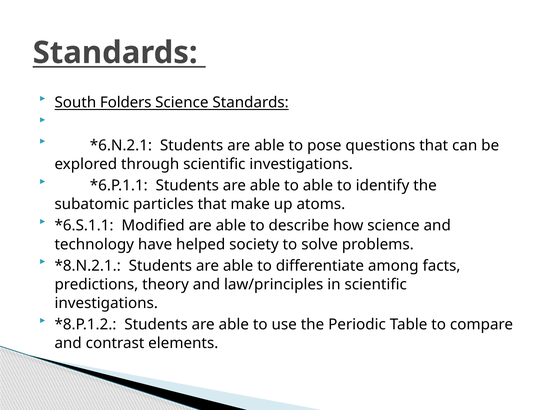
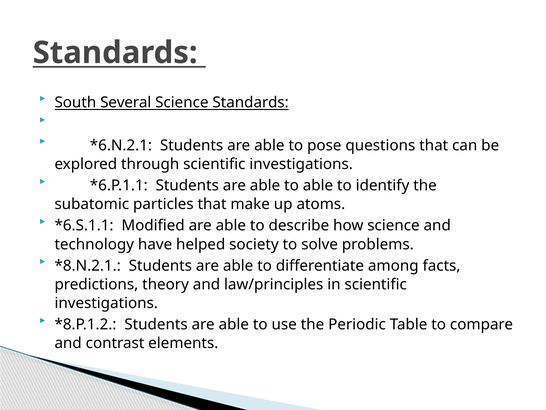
Folders: Folders -> Several (126, 102)
